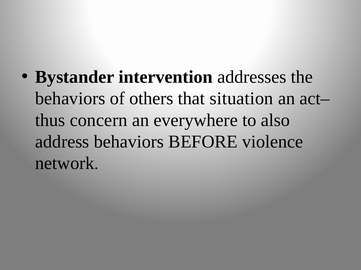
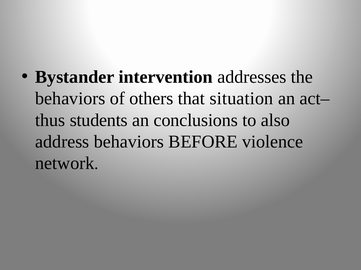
concern: concern -> students (99, 120)
everywhere: everywhere -> conclusions (196, 120)
